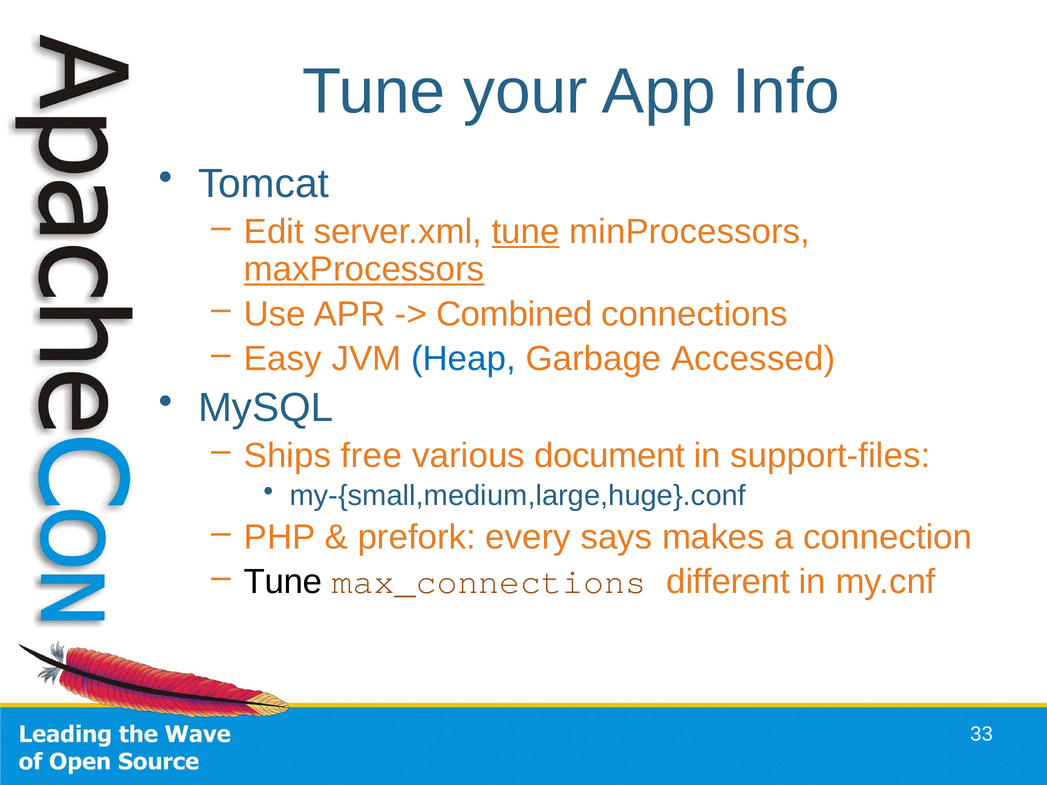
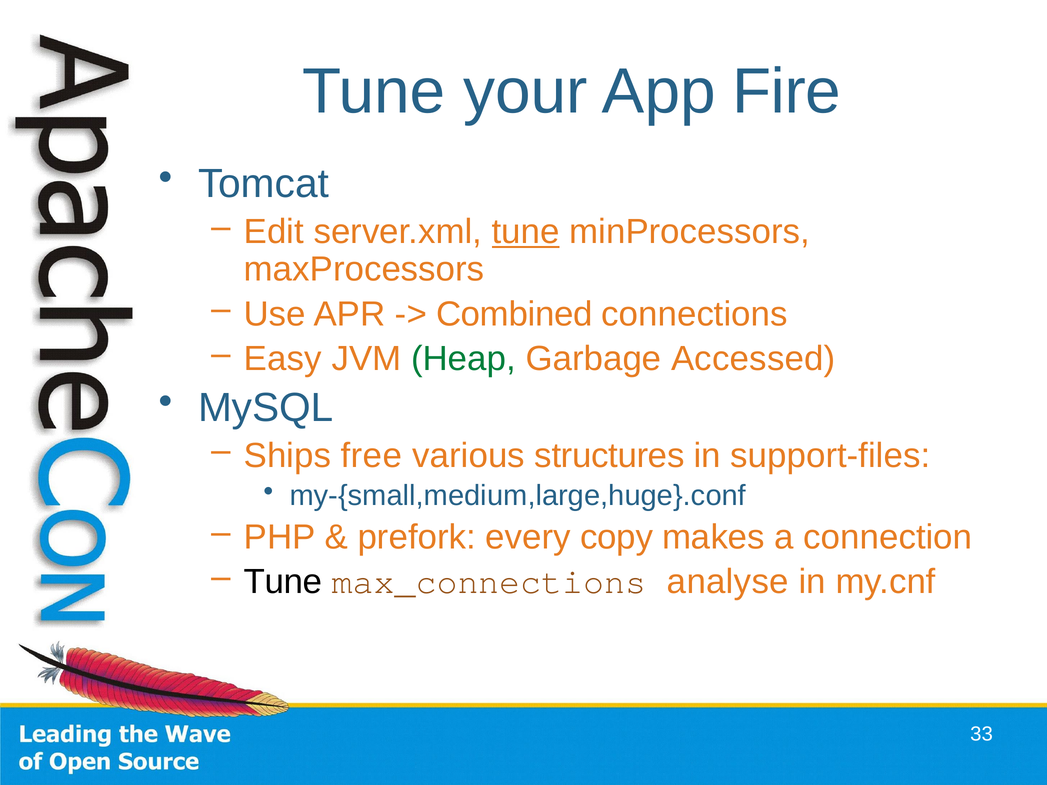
Info: Info -> Fire (787, 92)
maxProcessors underline: present -> none (364, 270)
Heap colour: blue -> green (464, 359)
document: document -> structures (609, 456)
says: says -> copy (617, 537)
different: different -> analyse (728, 582)
